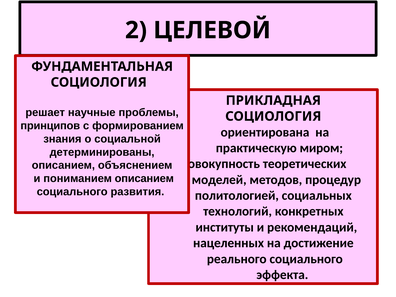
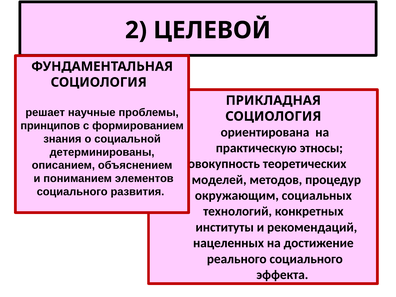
миром: миром -> этносы (321, 148)
пониманием описанием: описанием -> элементов (144, 179)
политологией: политологией -> окружающим (237, 196)
